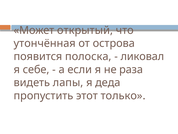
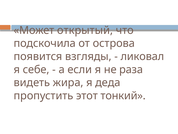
утончённая: утончённая -> подскочила (45, 43)
полоска: полоска -> взгляды (88, 56)
лапы: лапы -> жира (68, 82)
только: только -> тонкий (123, 95)
